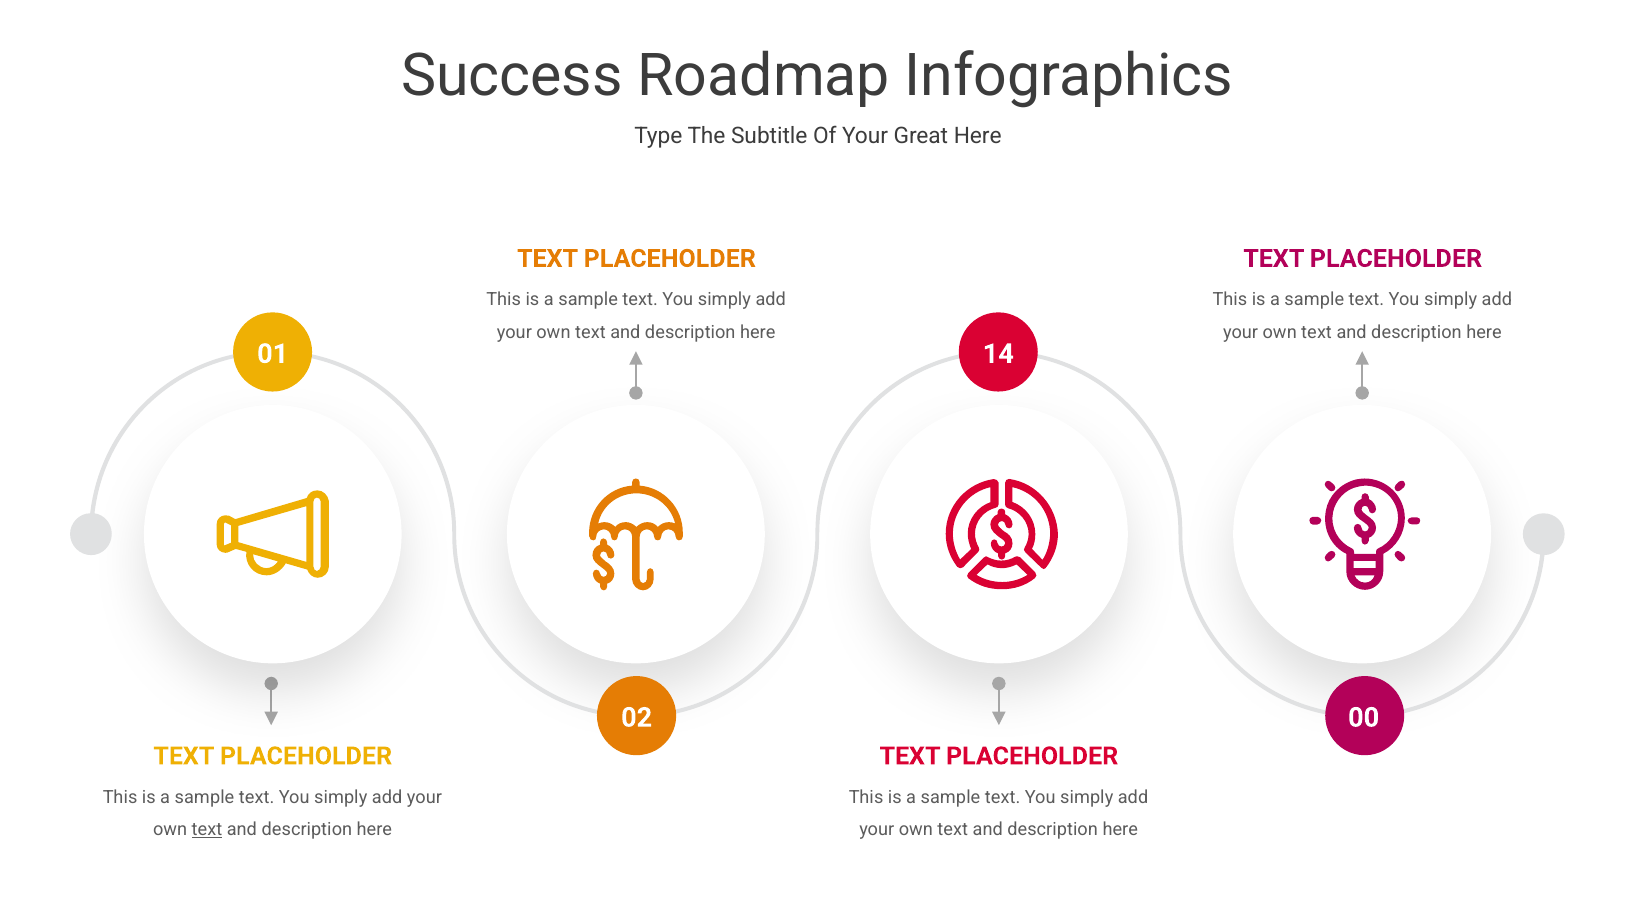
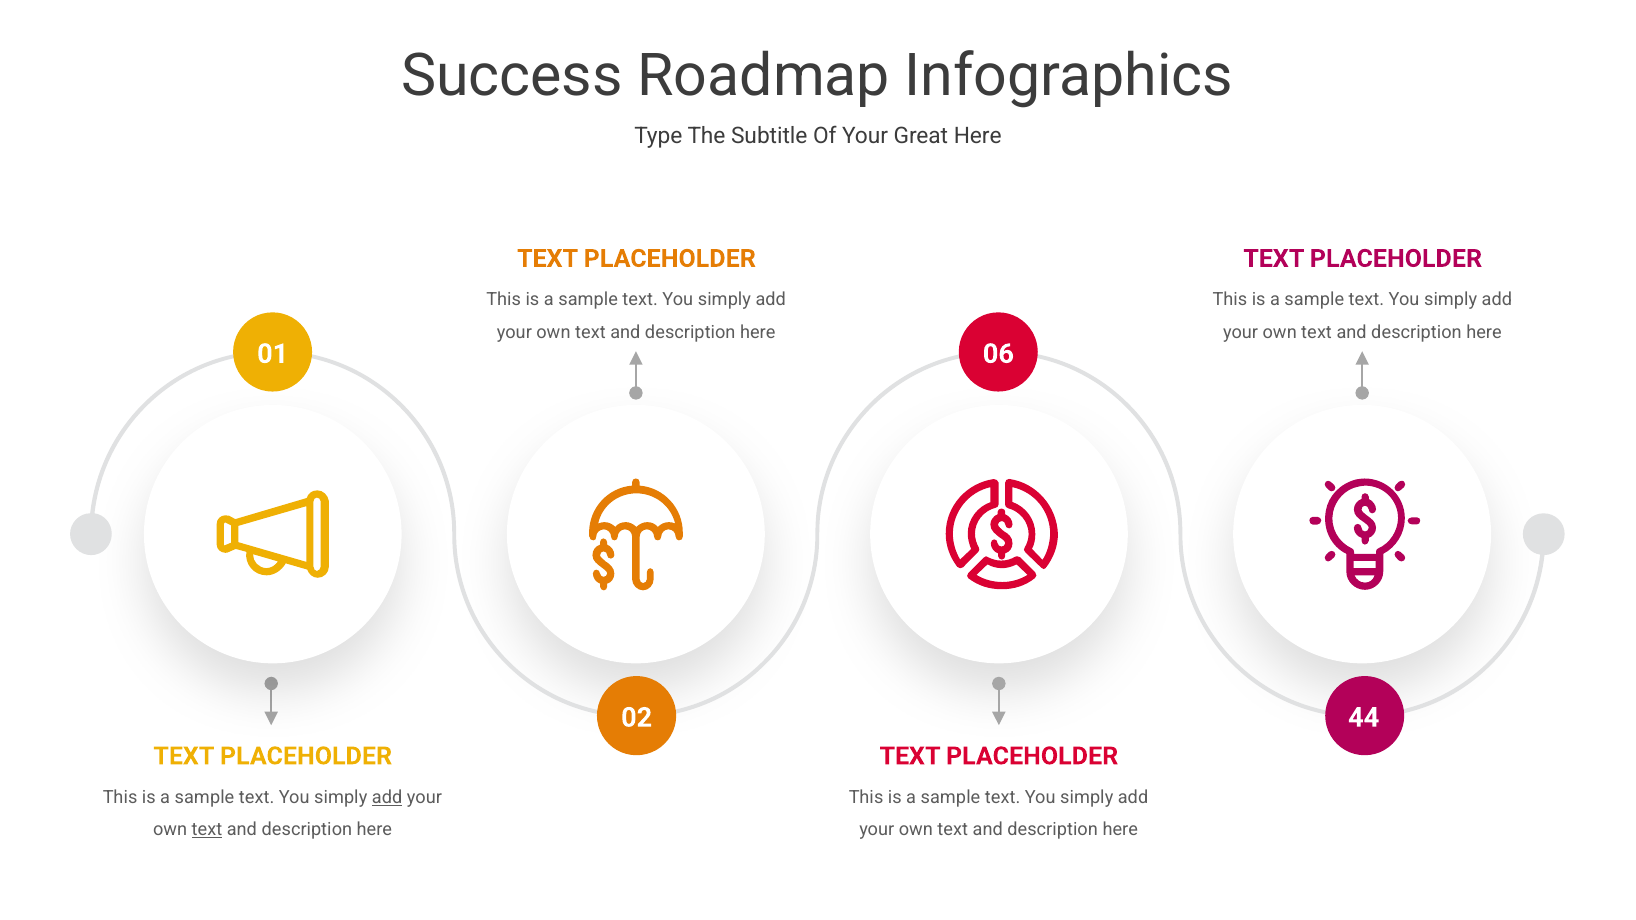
14: 14 -> 06 (998, 354)
00: 00 -> 44 (1364, 718)
add underline: none -> present (387, 798)
